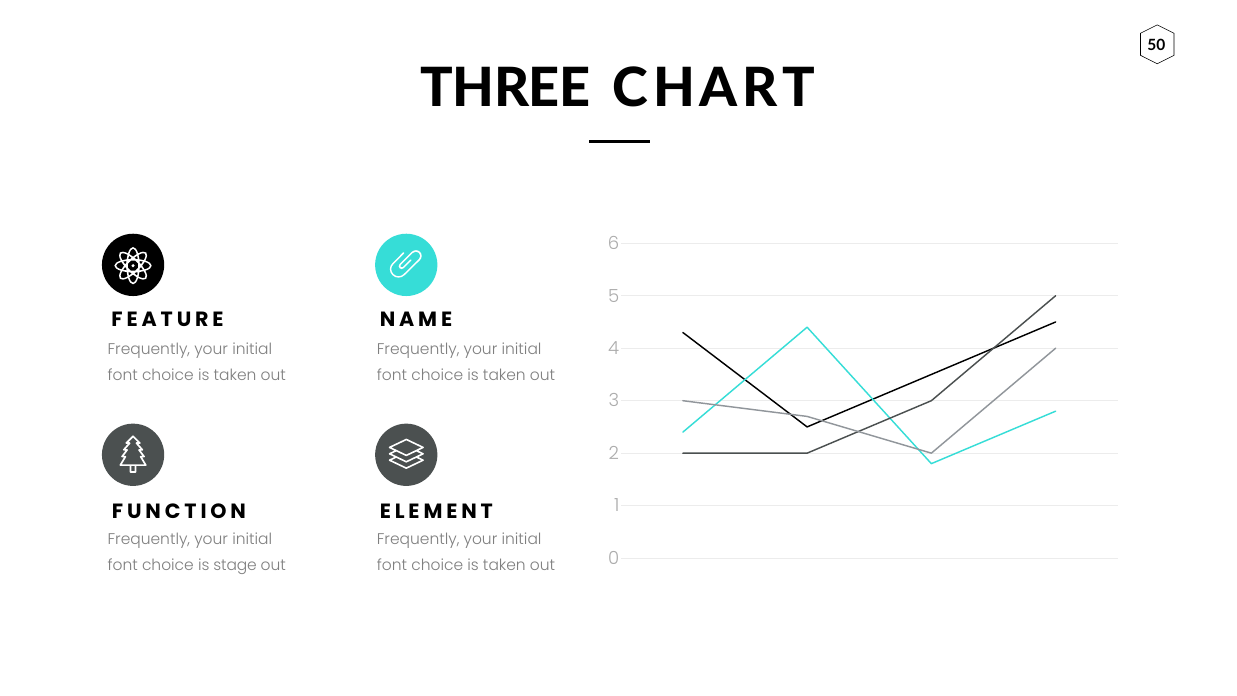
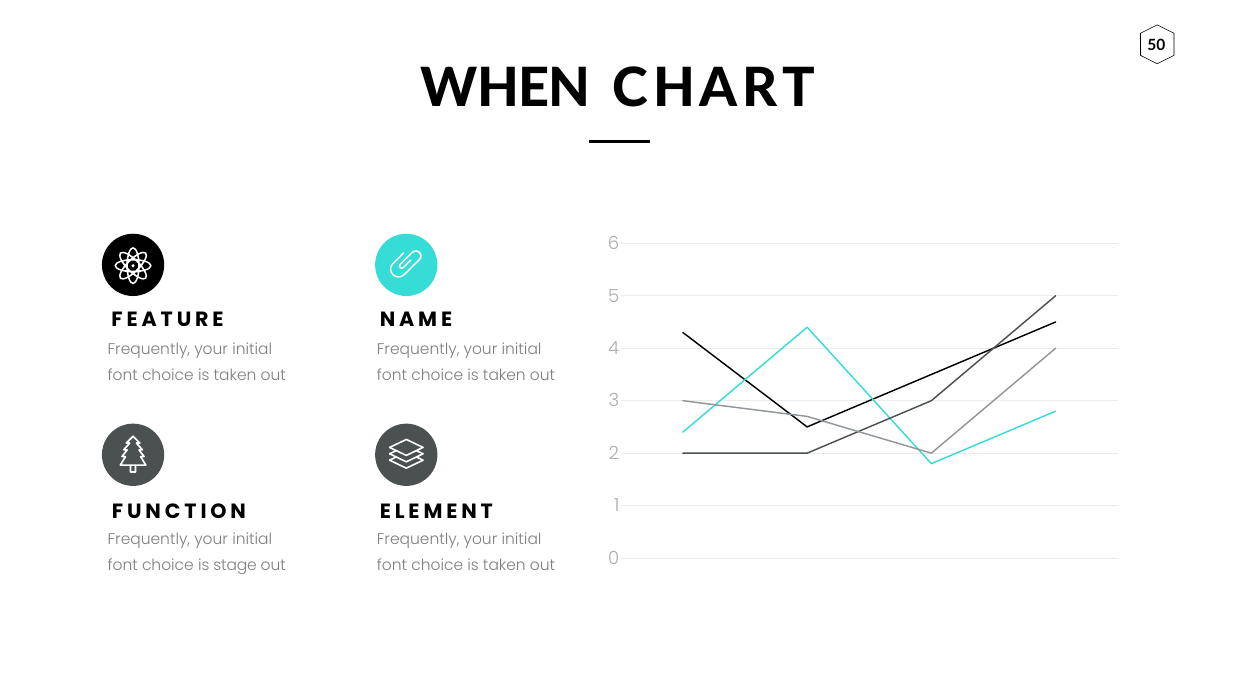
THREE: THREE -> WHEN (506, 88)
